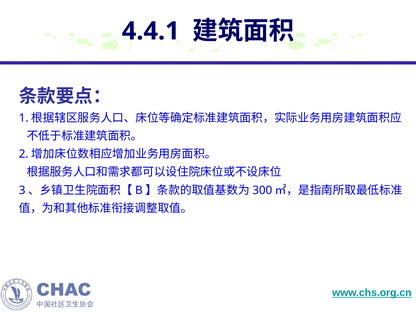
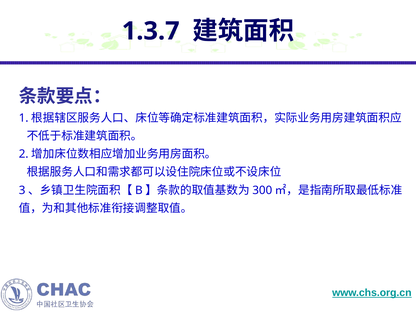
4.4.1: 4.4.1 -> 1.3.7 (151, 31)
